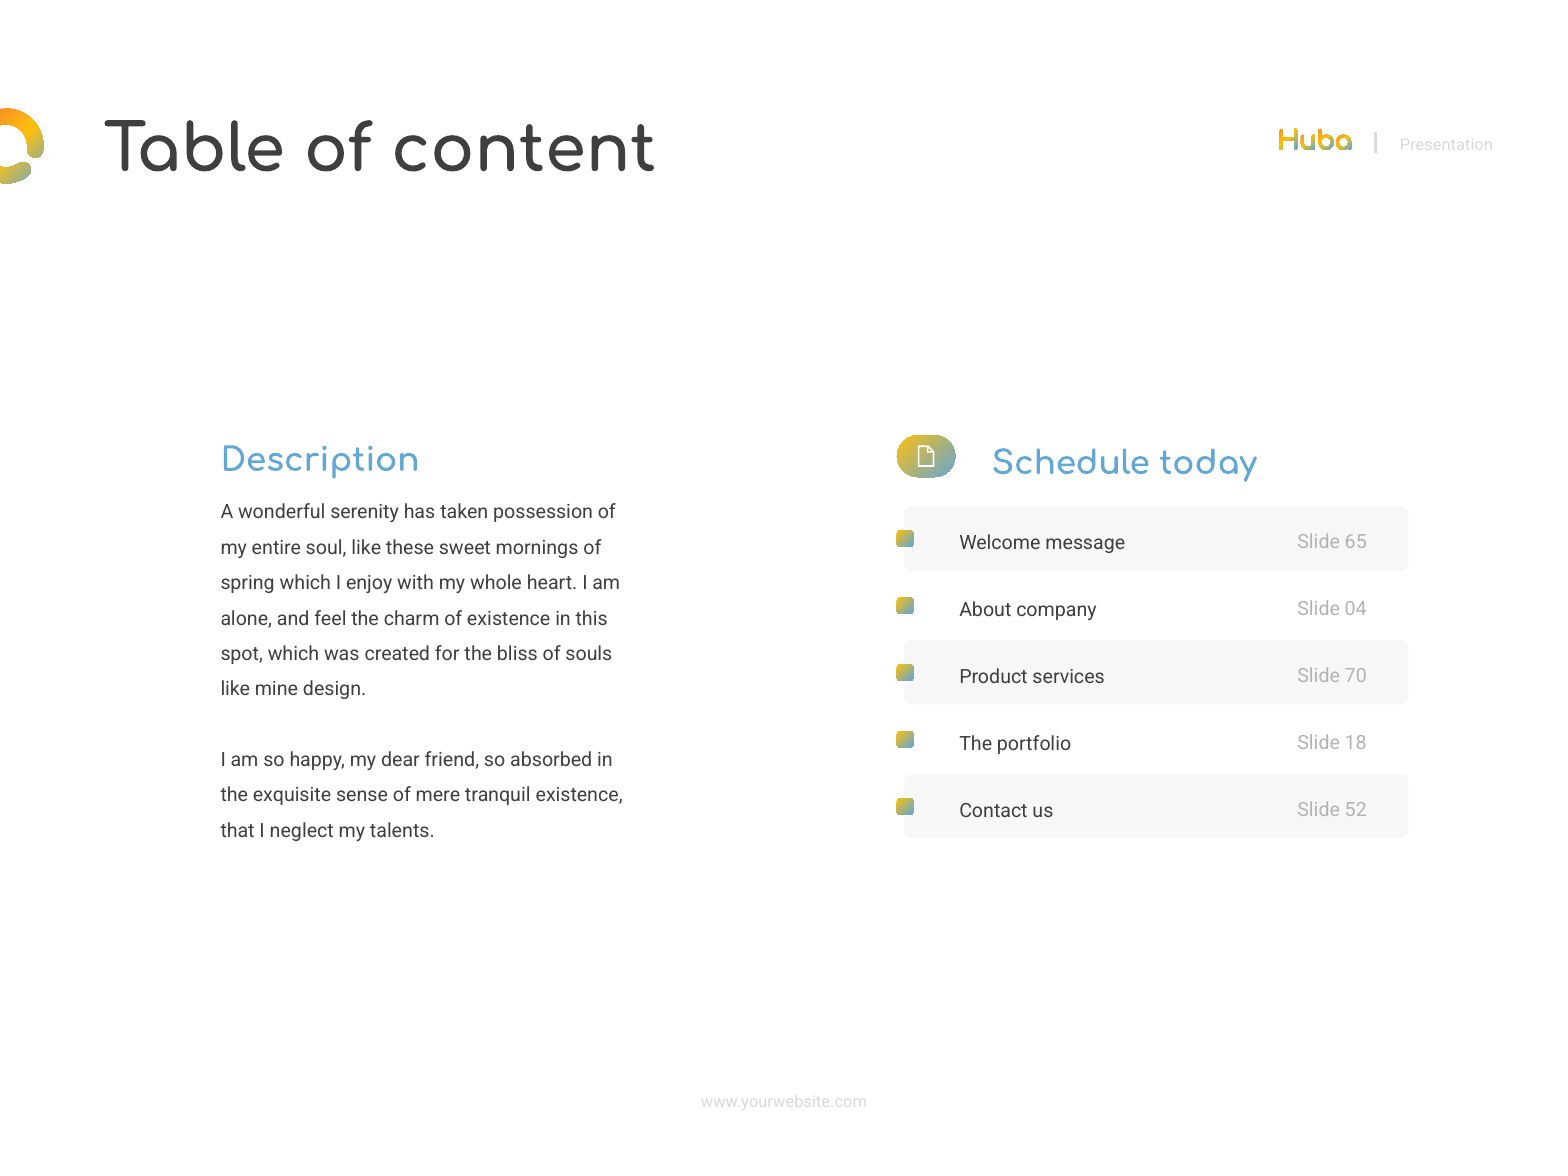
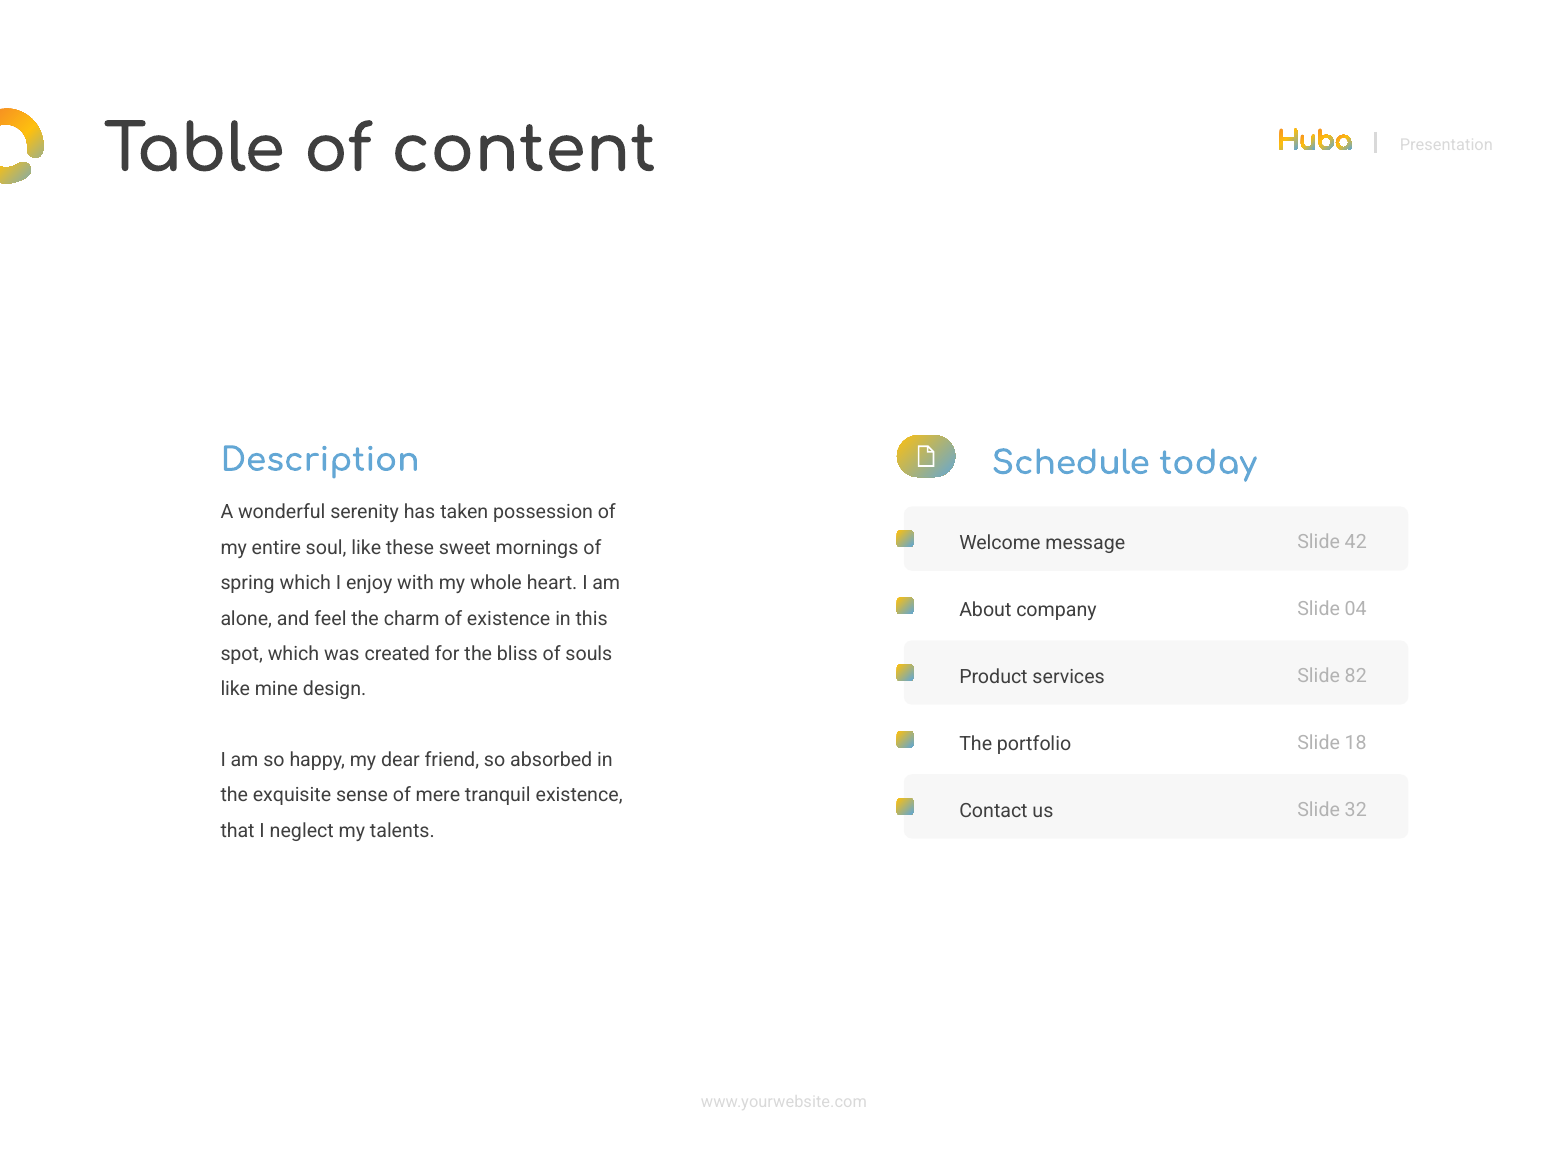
65: 65 -> 42 (1356, 543)
70: 70 -> 82 (1356, 676)
52: 52 -> 32 (1356, 810)
